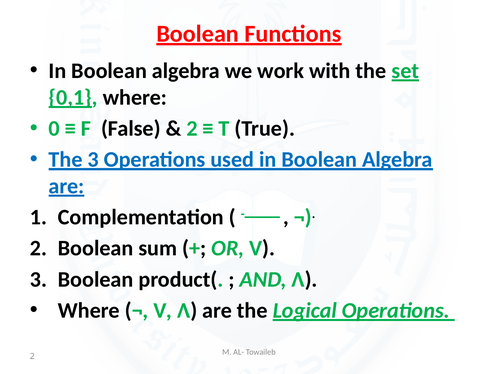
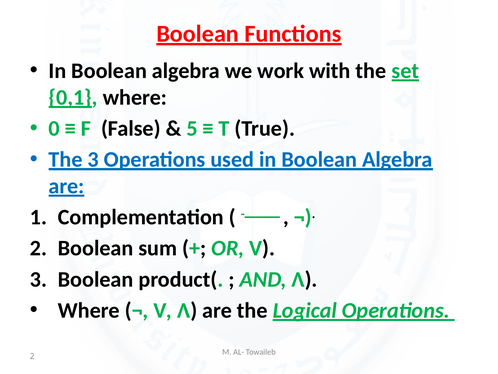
2: 2 -> 5 (192, 128)
